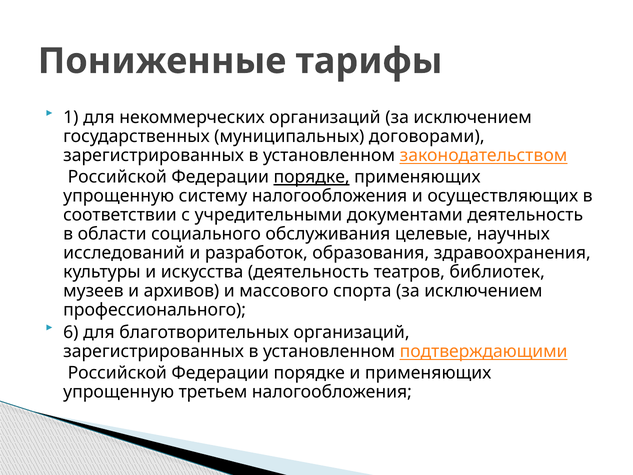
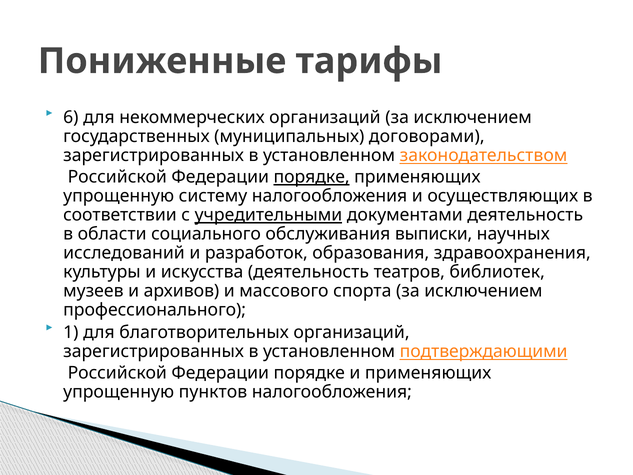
1: 1 -> 6 (71, 117)
учредительными underline: none -> present (268, 215)
целевые: целевые -> выписки (434, 234)
6: 6 -> 1 (71, 332)
третьем: третьем -> пунктов (213, 392)
